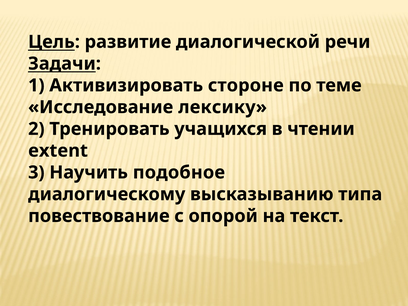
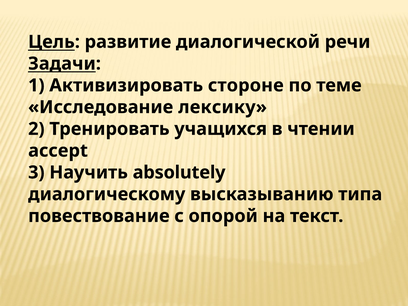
extent: extent -> accept (58, 151)
подобное: подобное -> absolutely (179, 172)
